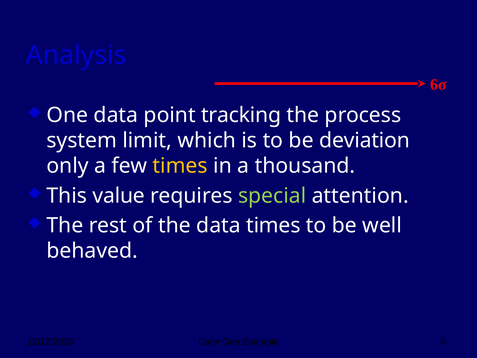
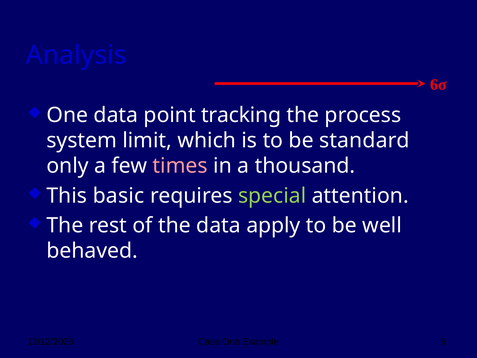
deviation: deviation -> standard (364, 140)
times colour: yellow -> pink (180, 166)
value: value -> basic (118, 196)
data times: times -> apply (273, 225)
